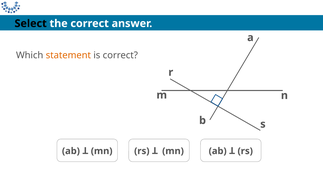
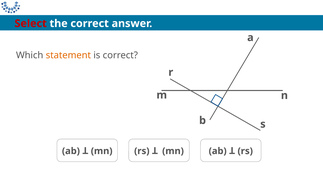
Select colour: black -> red (31, 24)
